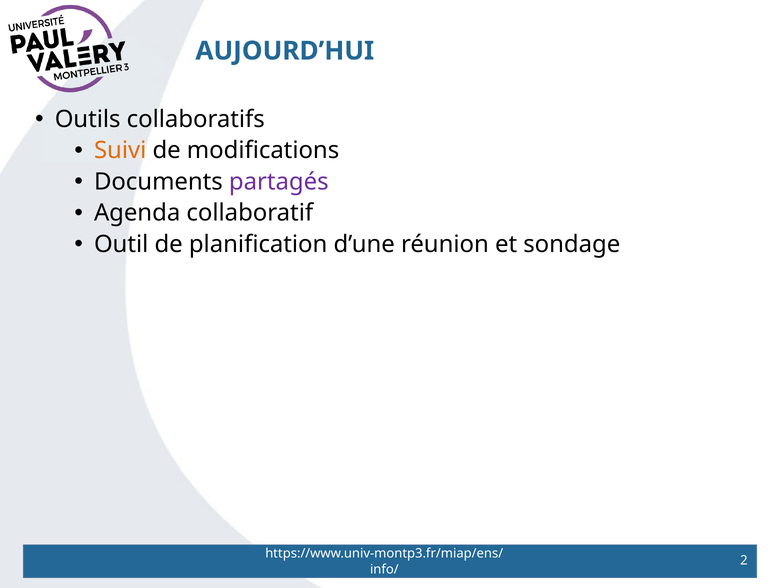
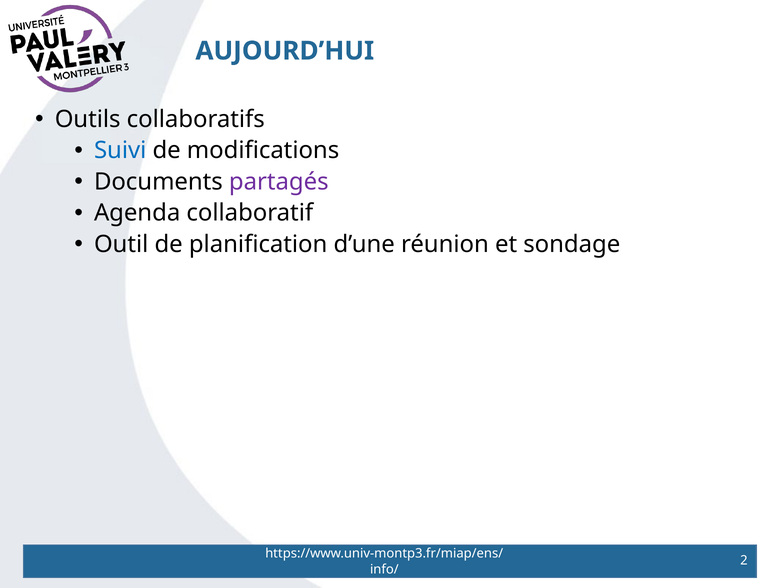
Suivi colour: orange -> blue (120, 151)
